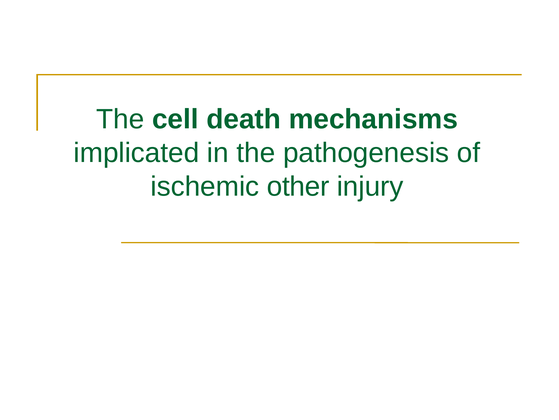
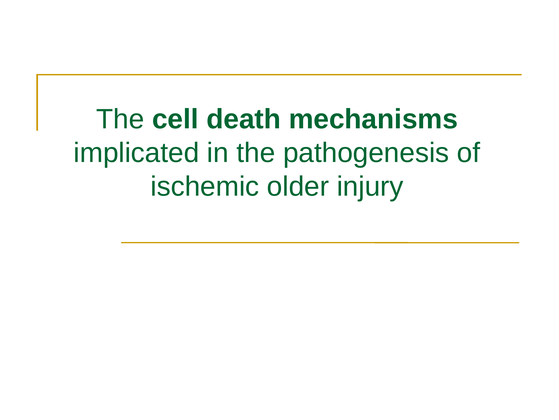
other: other -> older (298, 186)
